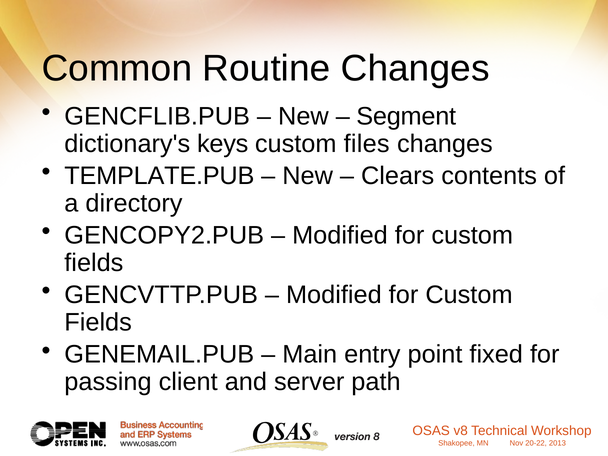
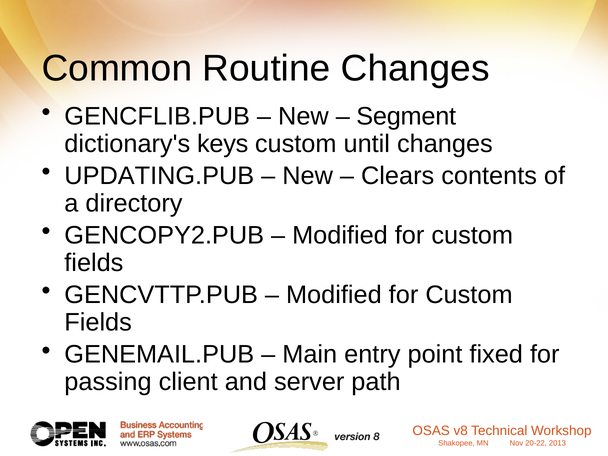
files: files -> until (367, 144)
TEMPLATE.PUB: TEMPLATE.PUB -> UPDATING.PUB (159, 176)
